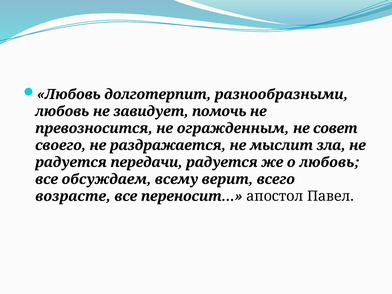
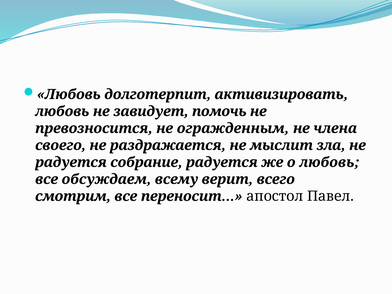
разнообразными: разнообразными -> активизировать (281, 94)
совет: совет -> члена (335, 128)
передачи: передачи -> собрание (146, 162)
возрасте: возрасте -> смотрим (73, 196)
